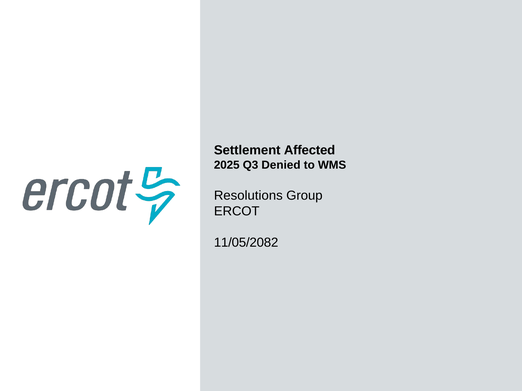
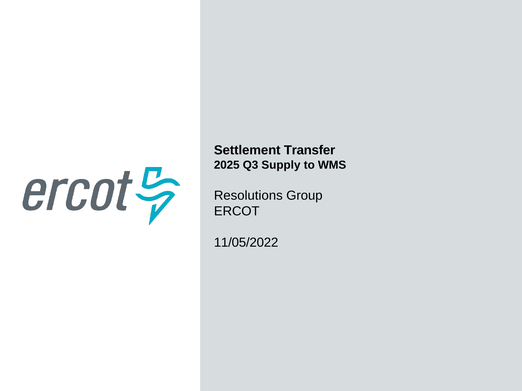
Affected: Affected -> Transfer (310, 151)
Denied: Denied -> Supply (281, 165)
11/05/2082: 11/05/2082 -> 11/05/2022 (246, 243)
